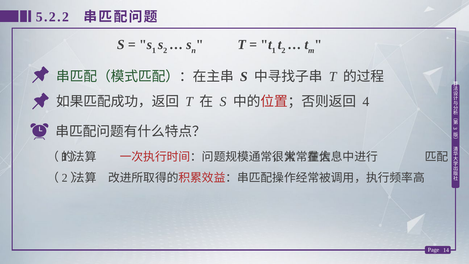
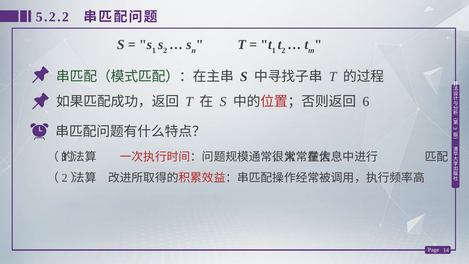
4: 4 -> 6 (366, 101)
